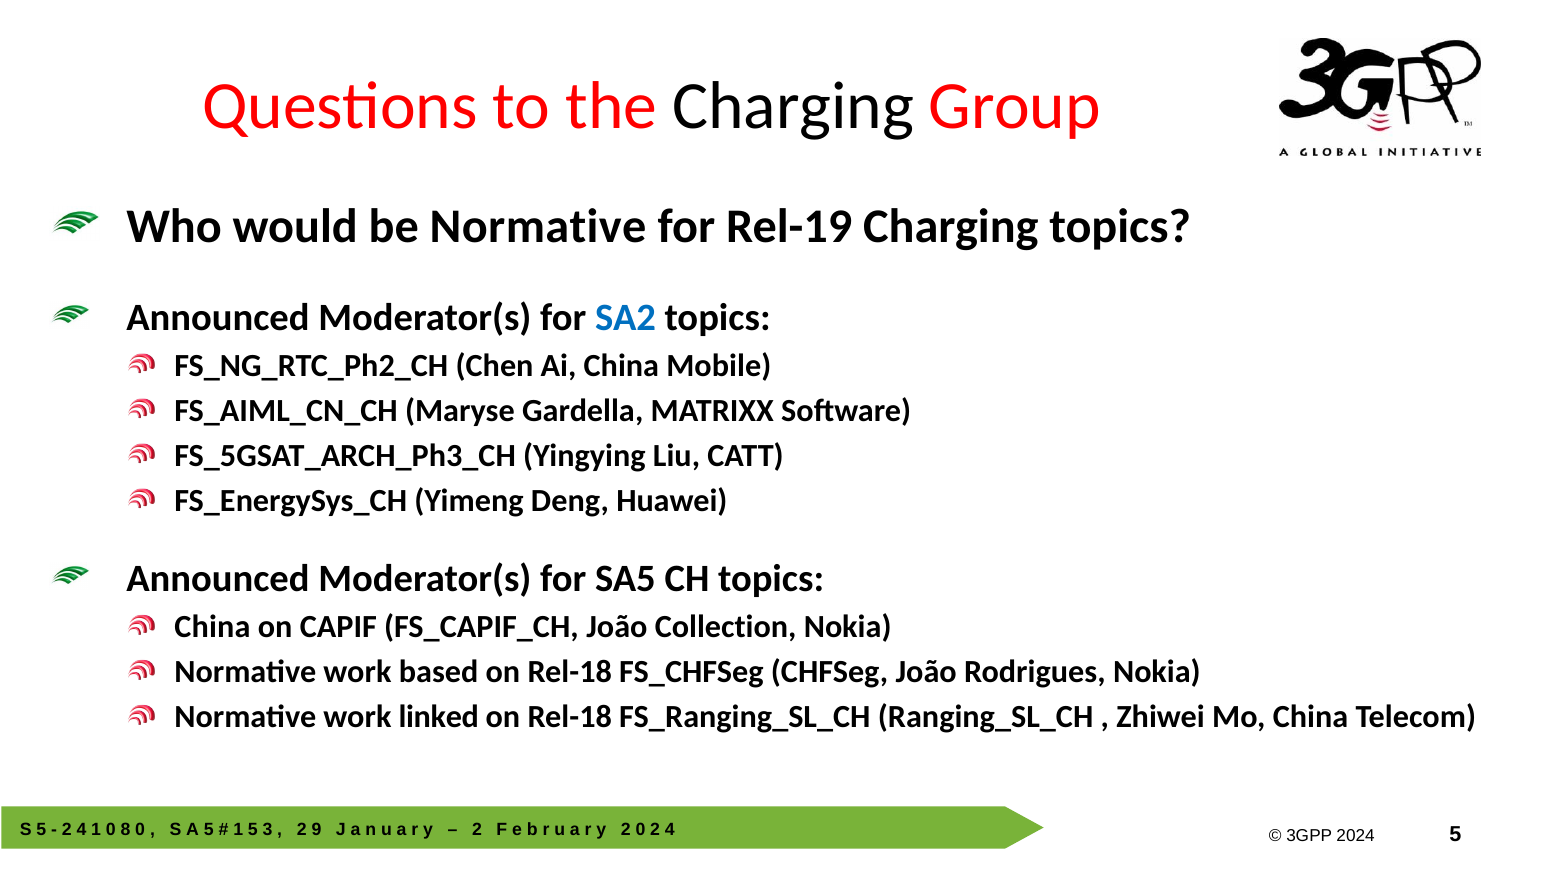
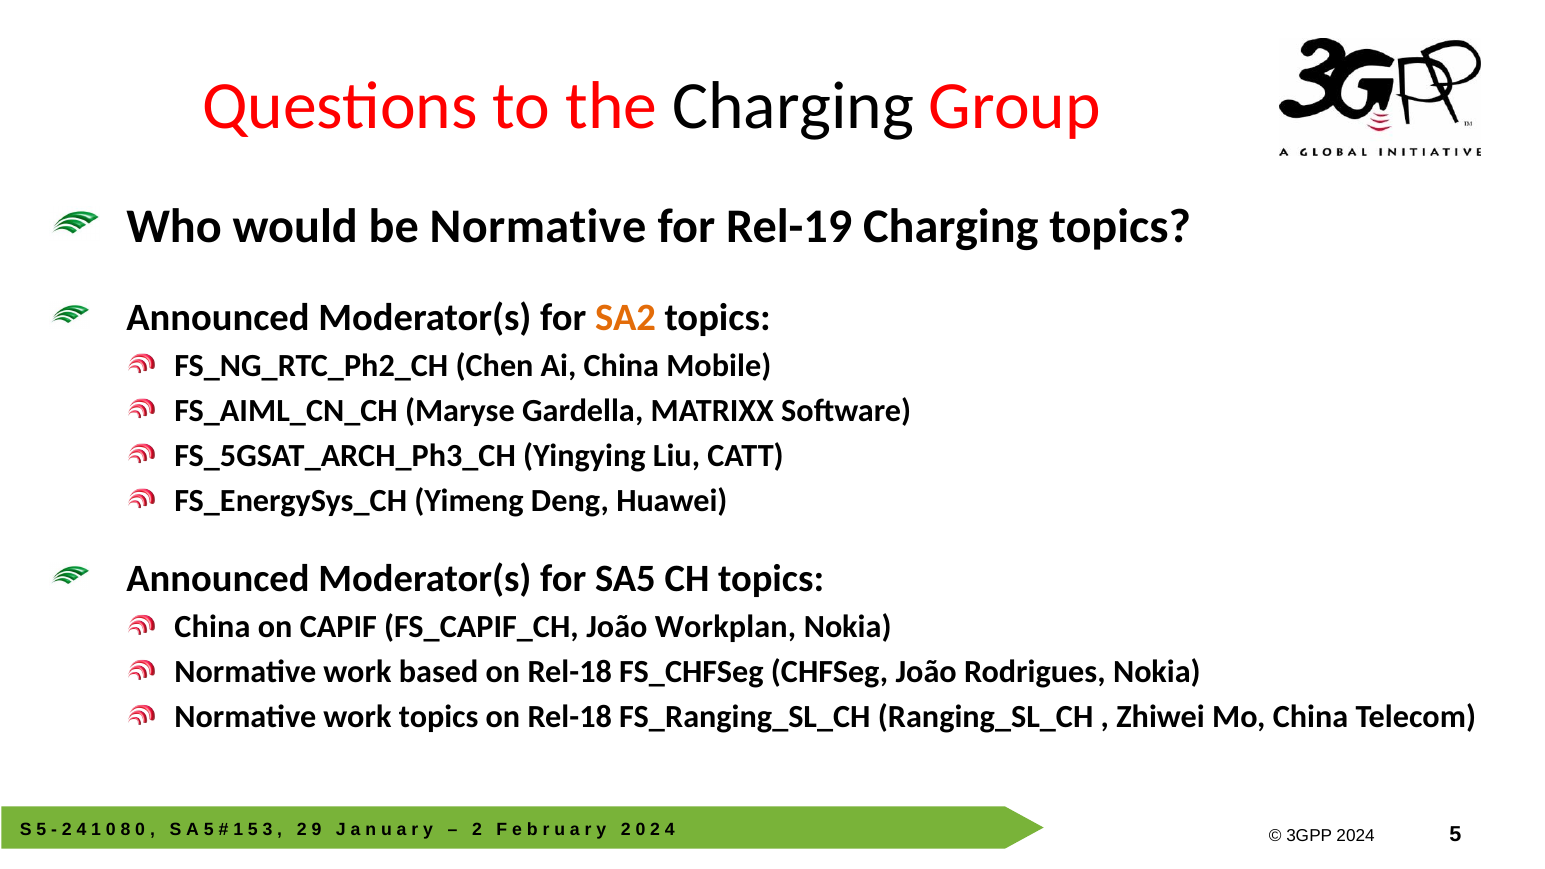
SA2 colour: blue -> orange (625, 317)
Collection: Collection -> Workplan (726, 627)
work linked: linked -> topics (439, 717)
